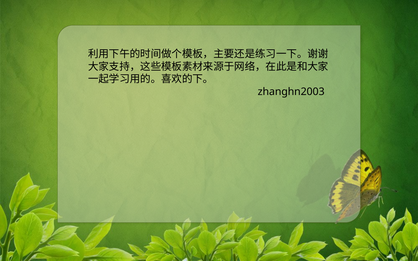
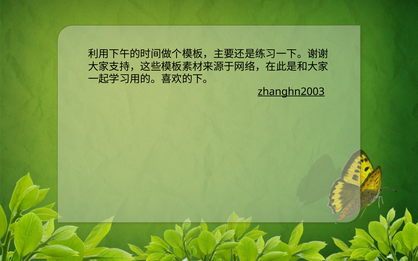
zhanghn2003 underline: none -> present (291, 92)
